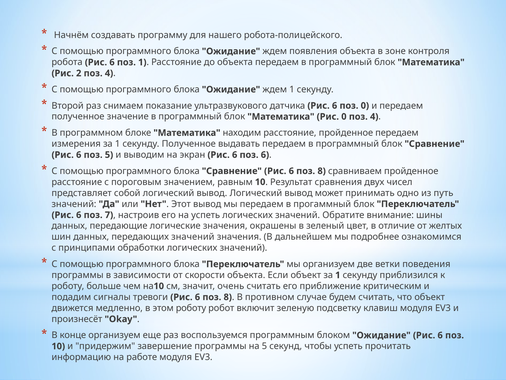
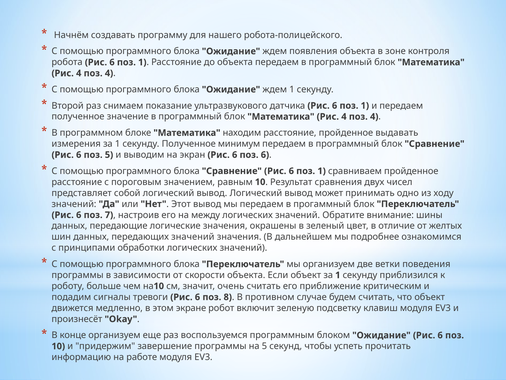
2: 2 -> 4 (79, 73)
0: 0 -> 1 (365, 106)
0: 0 -> 4 (344, 116)
пройденное передаем: передаем -> выдавать (397, 133)
выдавать: выдавать -> минимум (239, 144)
8: 8 -> 1 (322, 171)
путь: путь -> ходу (444, 193)
на успеть: успеть -> между (206, 215)
этом роботу: роботу -> экране (191, 308)
